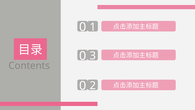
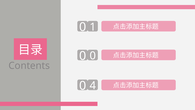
3: 3 -> 0 (93, 56)
2: 2 -> 4 (93, 85)
